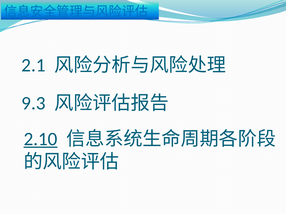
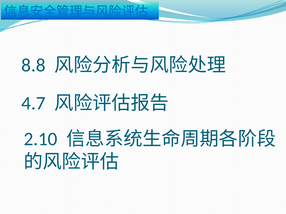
2.1: 2.1 -> 8.8 (33, 65)
9.3: 9.3 -> 4.7 (33, 103)
2.10 underline: present -> none (40, 139)
